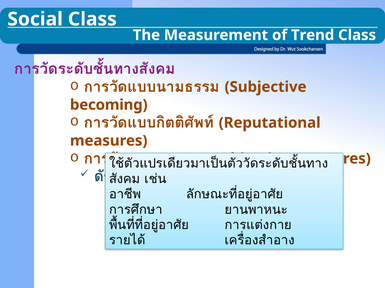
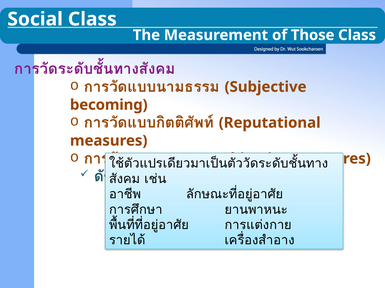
Trend: Trend -> Those (313, 35)
